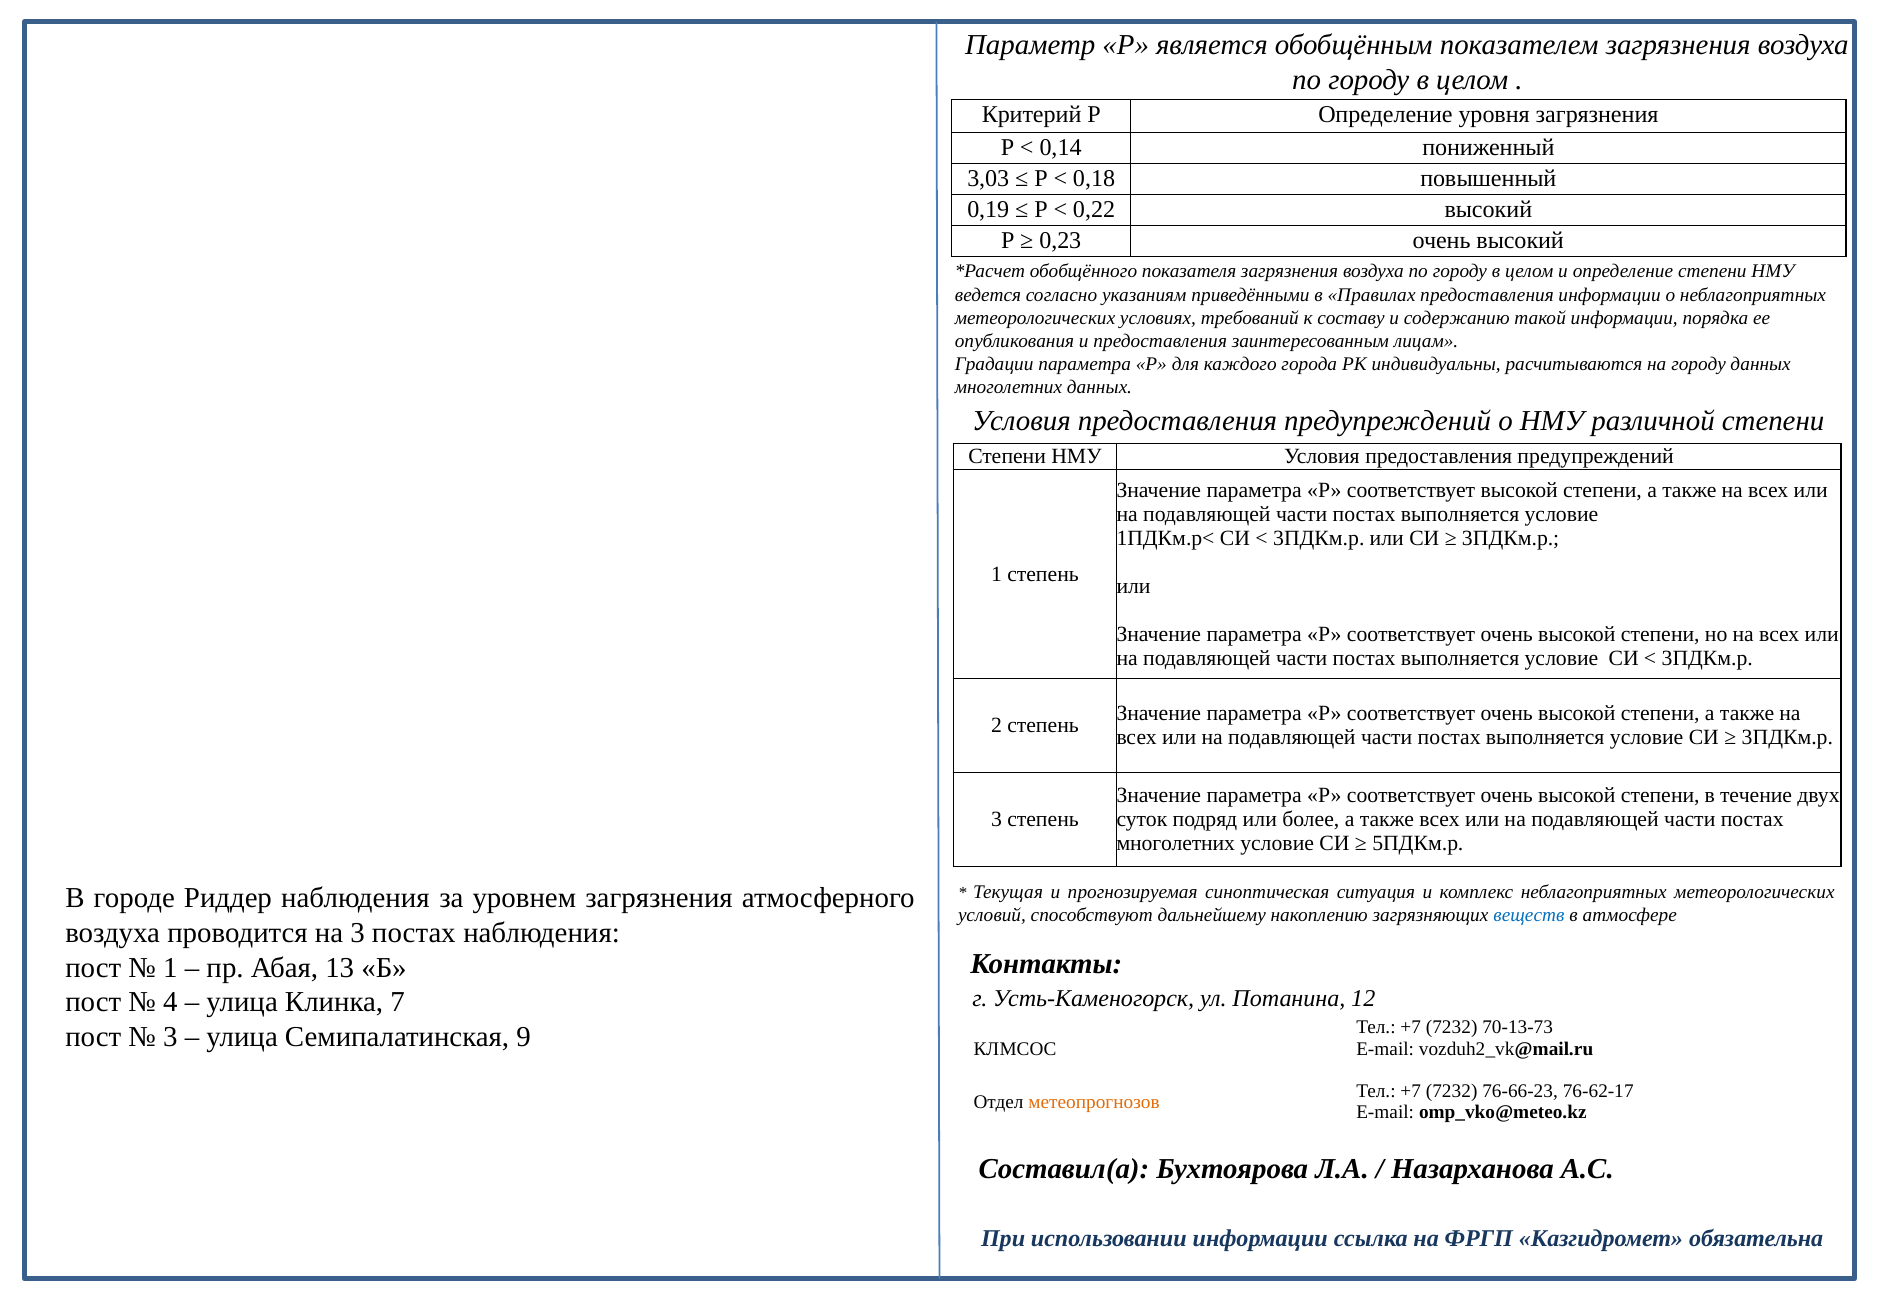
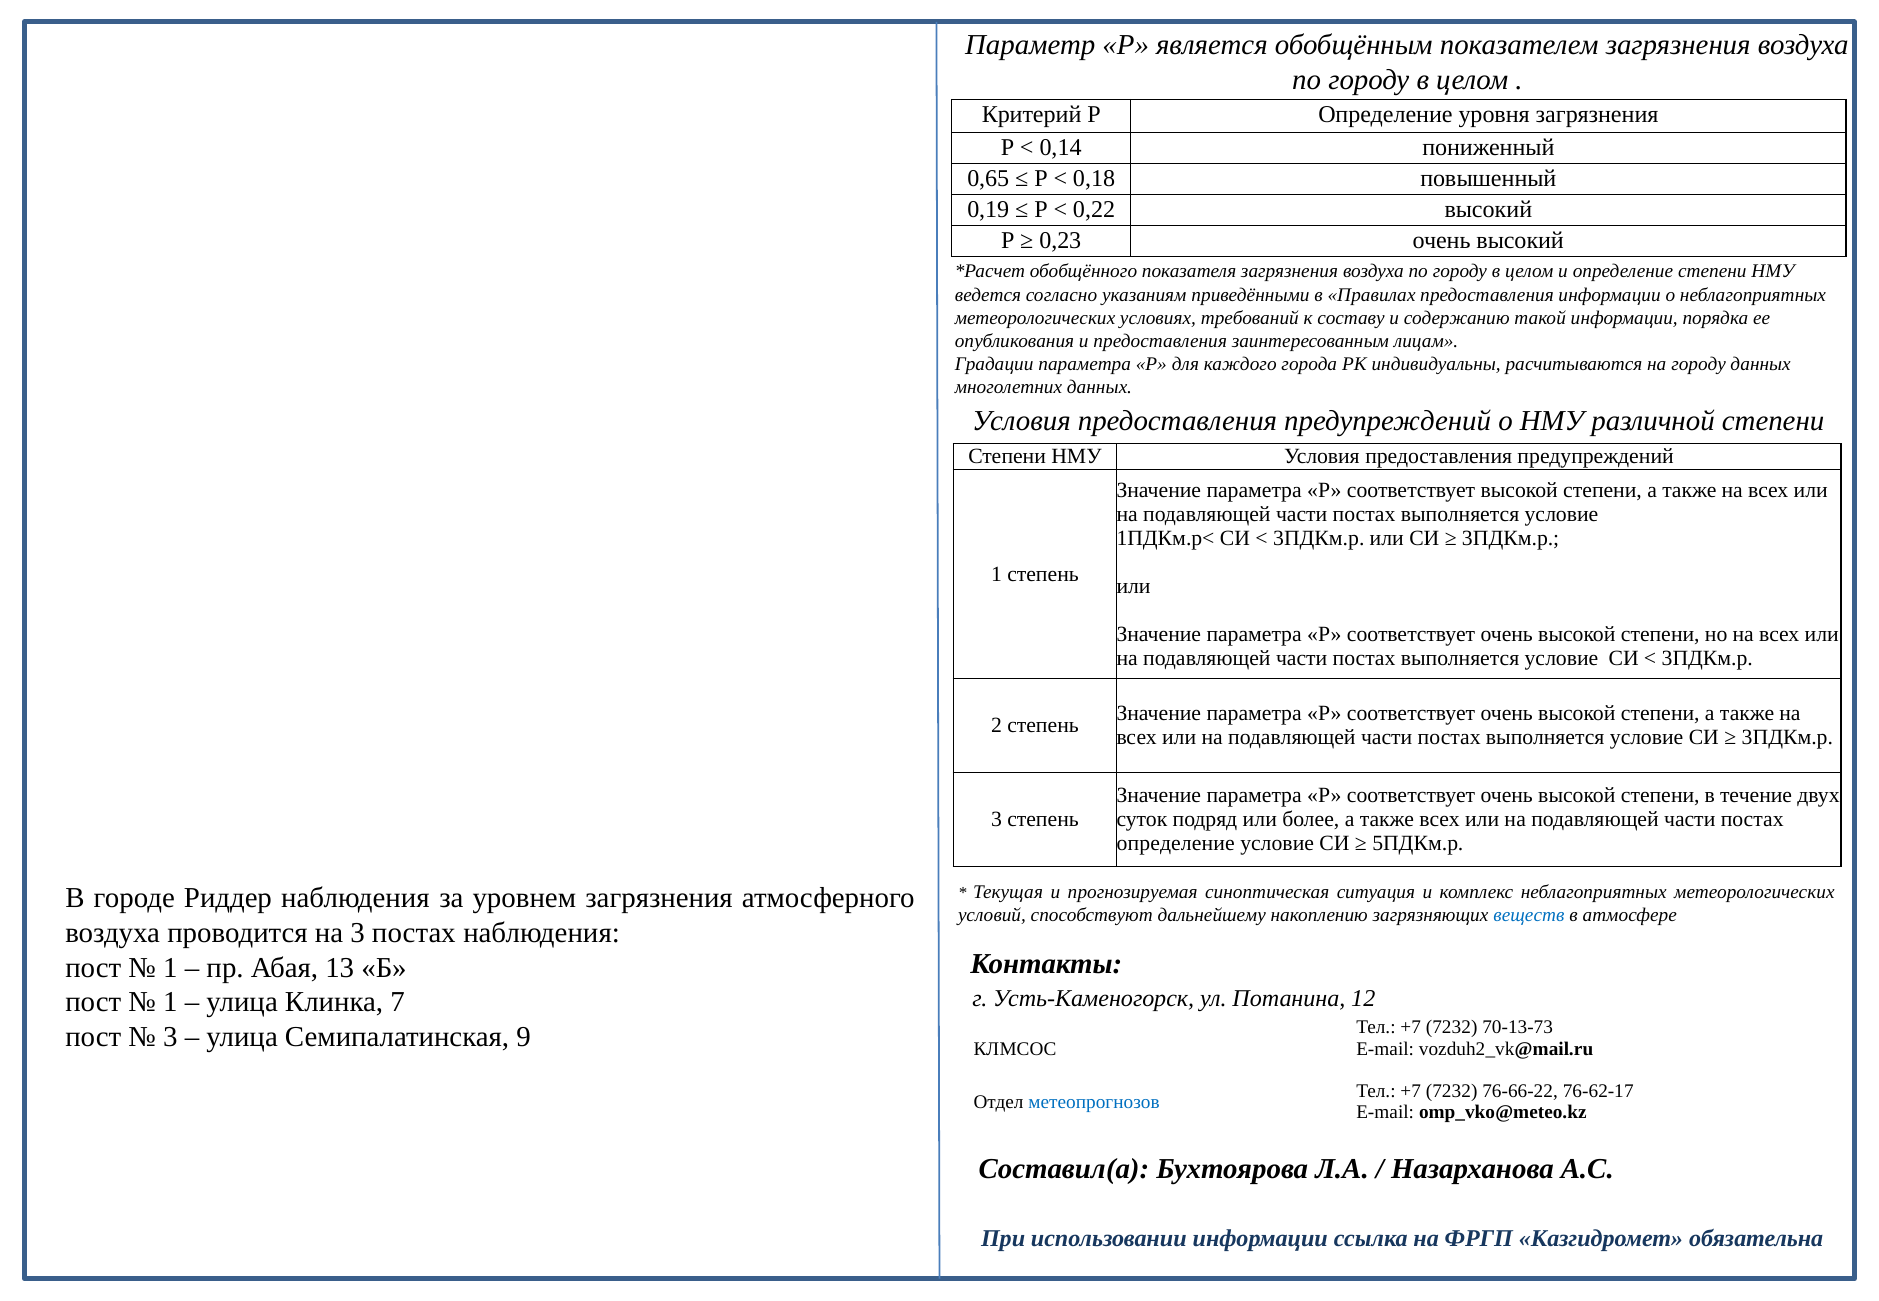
3,03: 3,03 -> 0,65 (988, 179)
многолетних: многолетних -> определение (1176, 844)
4: 4 -> 1 (170, 1002)
76-66-23: 76-66-23 -> 76-66-22 (1520, 1091)
метеопрогнозов colour: orange -> blue (1094, 1102)
